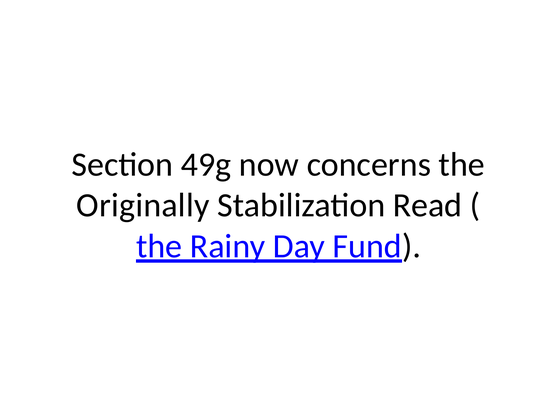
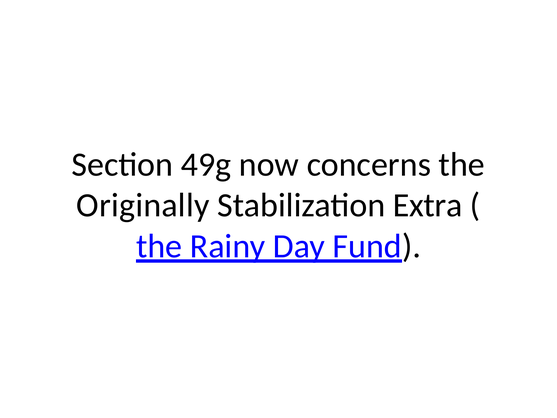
Read: Read -> Extra (428, 205)
